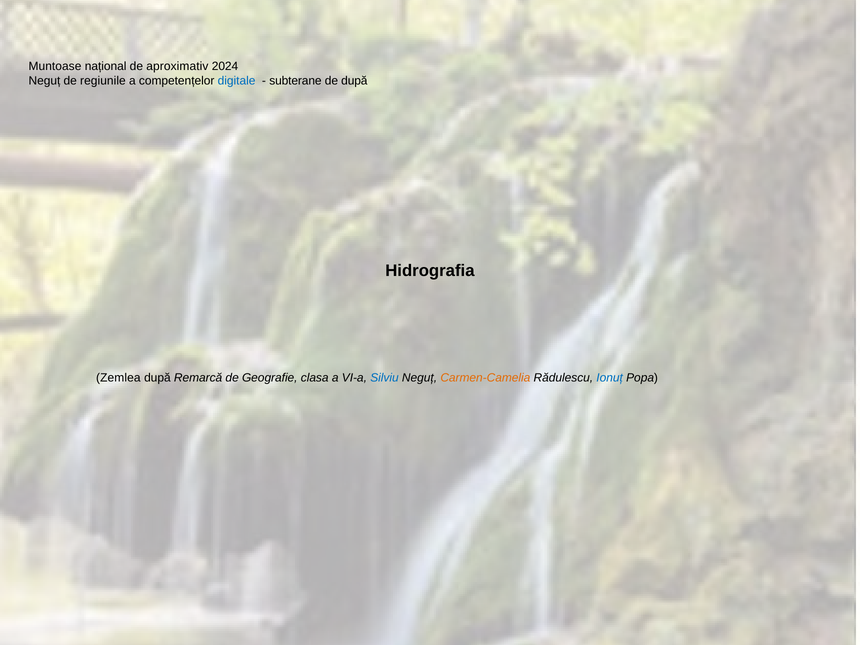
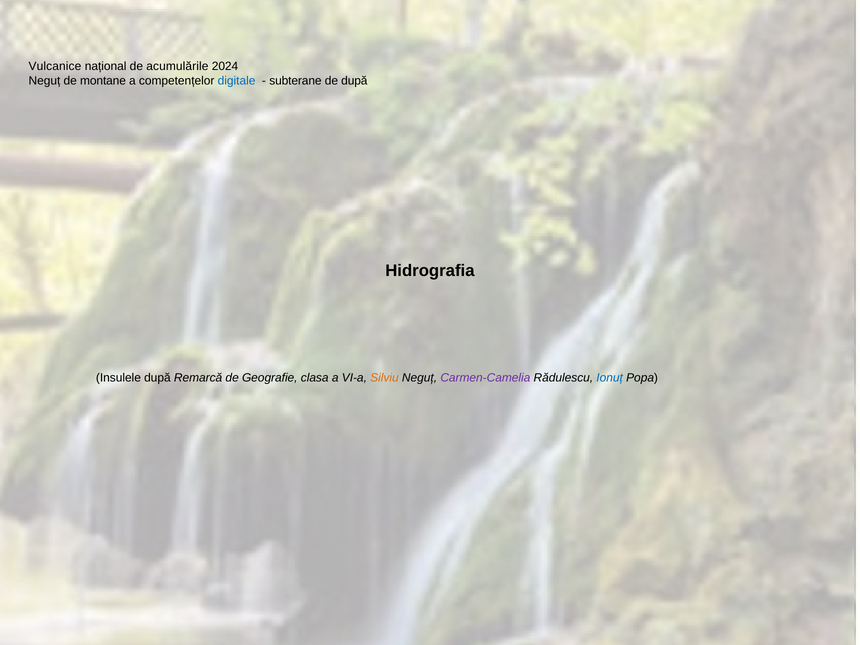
Muntoase: Muntoase -> Vulcanice (55, 66)
aproximativ: aproximativ -> acumulările (177, 66)
regiunile: regiunile -> montane (103, 81)
Zemlea: Zemlea -> Insulele (118, 378)
Silviu colour: blue -> orange (385, 378)
Carmen-Camelia colour: orange -> purple (485, 378)
